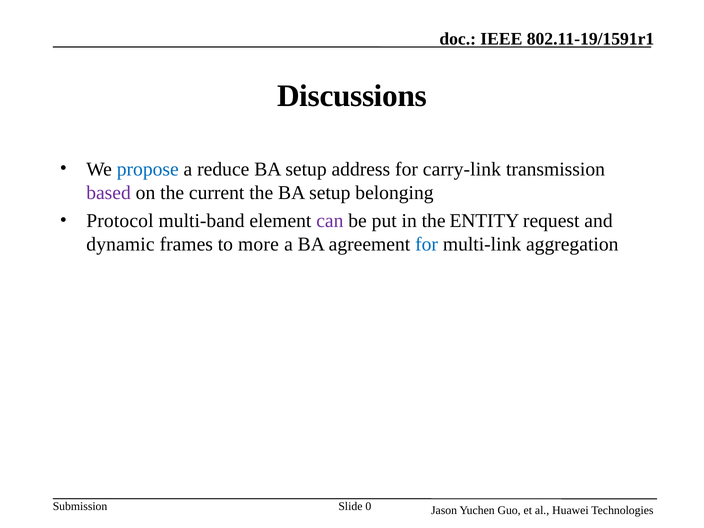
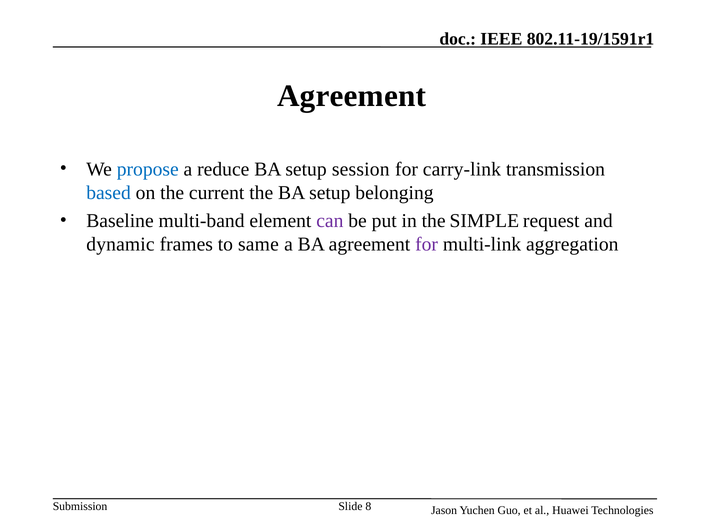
Discussions: Discussions -> Agreement (352, 96)
address: address -> session (361, 169)
based colour: purple -> blue (109, 193)
Protocol: Protocol -> Baseline (120, 221)
ENTITY: ENTITY -> SIMPLE (484, 221)
more: more -> same (258, 244)
for colour: blue -> purple (427, 244)
0: 0 -> 8 (368, 506)
